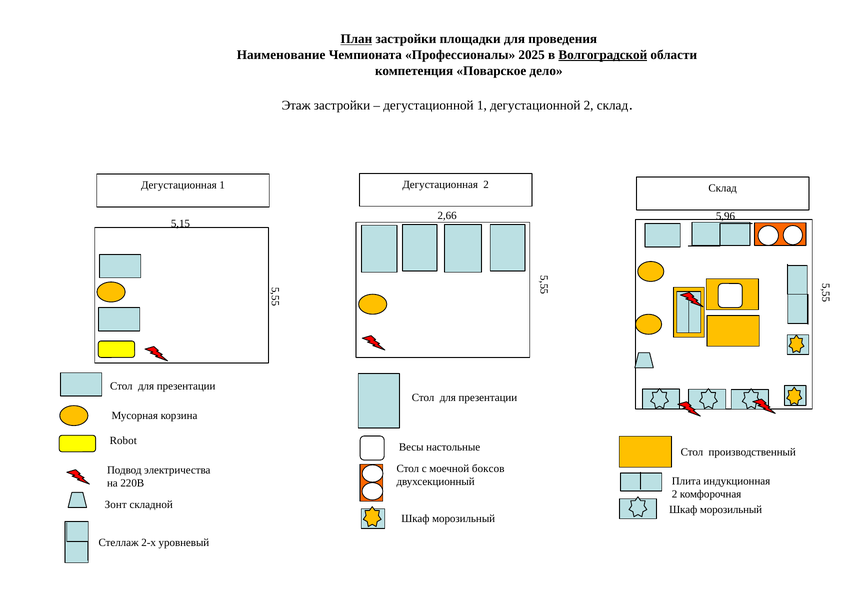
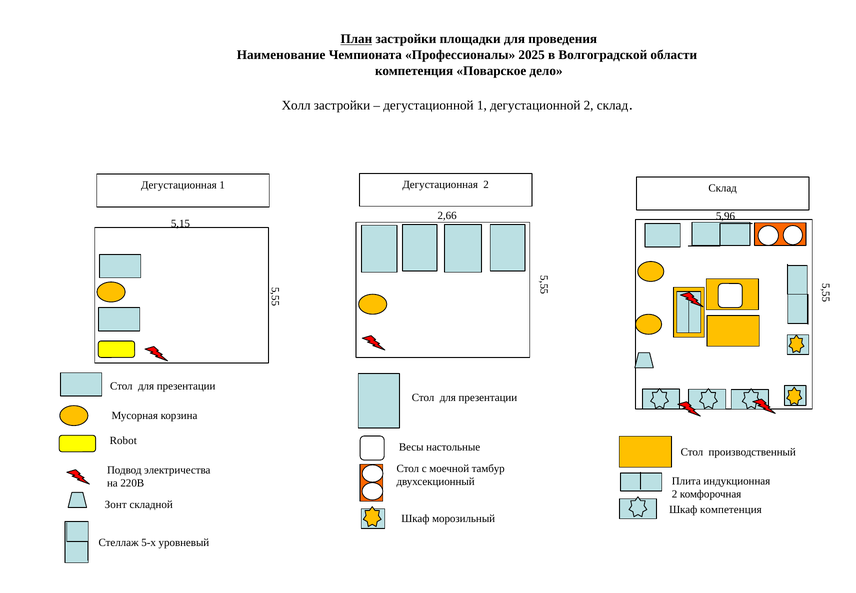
Волгоградской underline: present -> none (603, 55)
Этаж: Этаж -> Холл (296, 106)
боксов: боксов -> тамбур (488, 468)
морозильный: морозильный -> компетенция (731, 509)
2-х: 2-х -> 5-х (149, 542)
